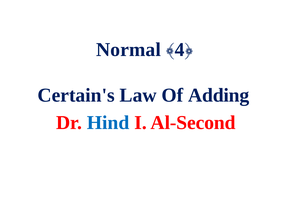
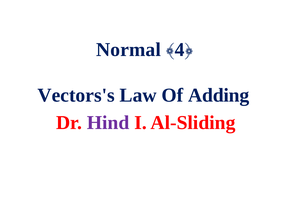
Certain's: Certain's -> Vectors's (76, 95)
Hind colour: blue -> purple (108, 122)
Al-Second: Al-Second -> Al-Sliding (193, 122)
